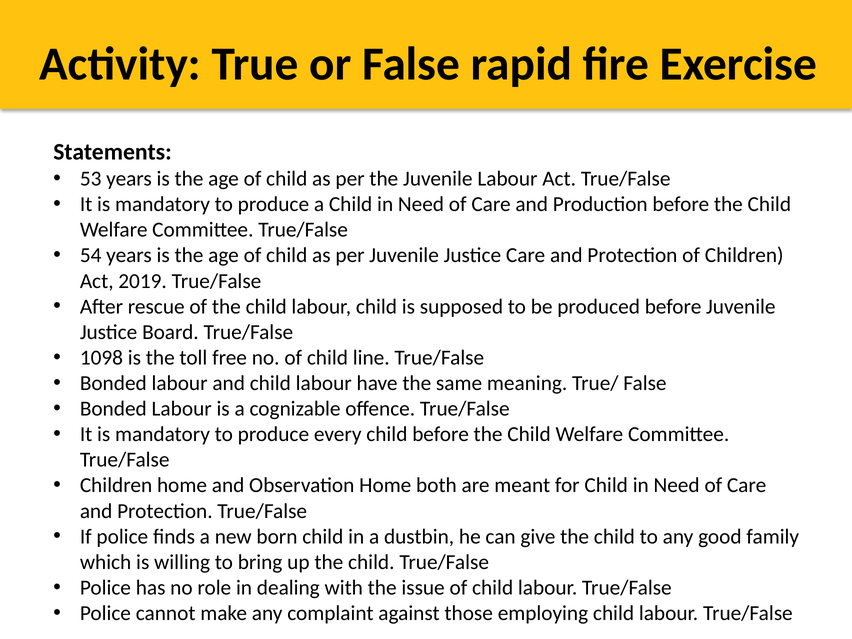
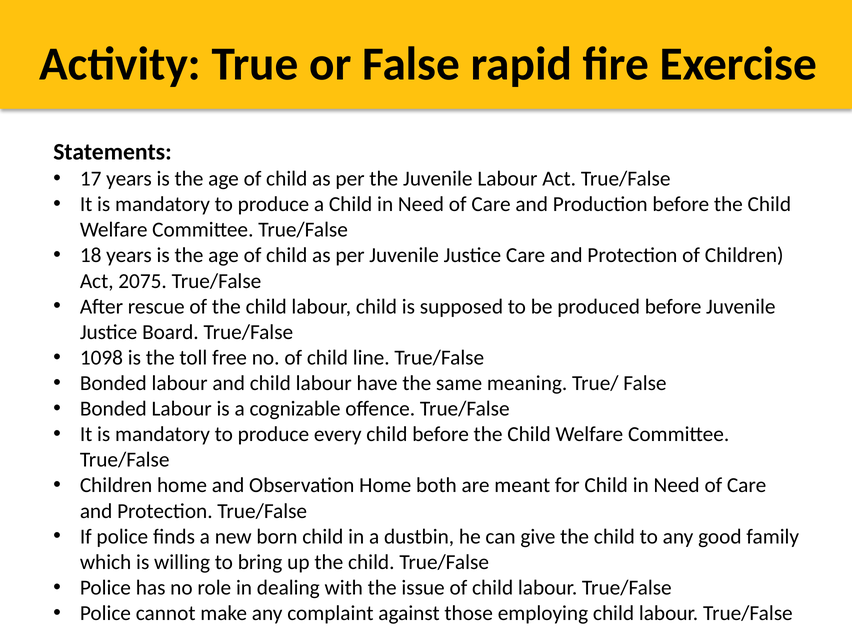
53: 53 -> 17 (91, 179)
54: 54 -> 18 (91, 255)
2019: 2019 -> 2075 (143, 281)
